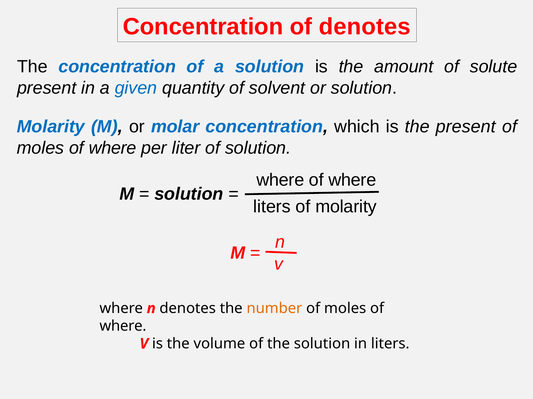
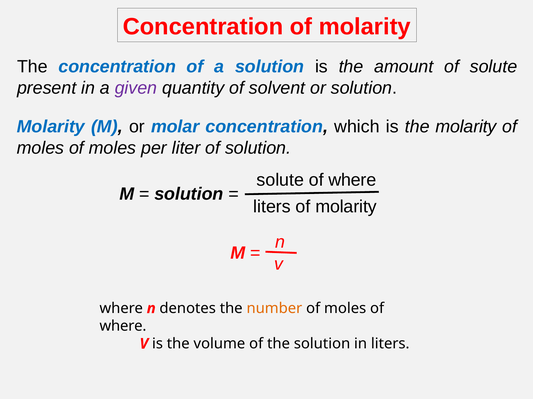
Concentration of denotes: denotes -> molarity (365, 27)
given colour: blue -> purple (136, 88)
the present: present -> molarity (466, 127)
where: where -> moles (113, 148)
where: where -> solute (280, 180)
